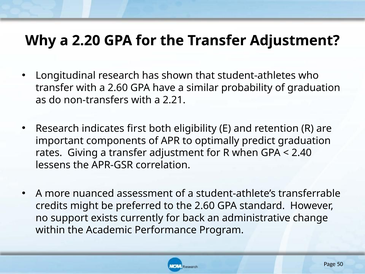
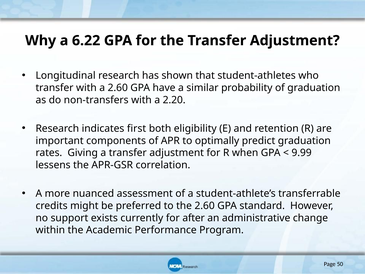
2.20: 2.20 -> 6.22 (86, 41)
2.21: 2.21 -> 2.20 (174, 100)
2.40: 2.40 -> 9.99 (302, 153)
back: back -> after (194, 218)
